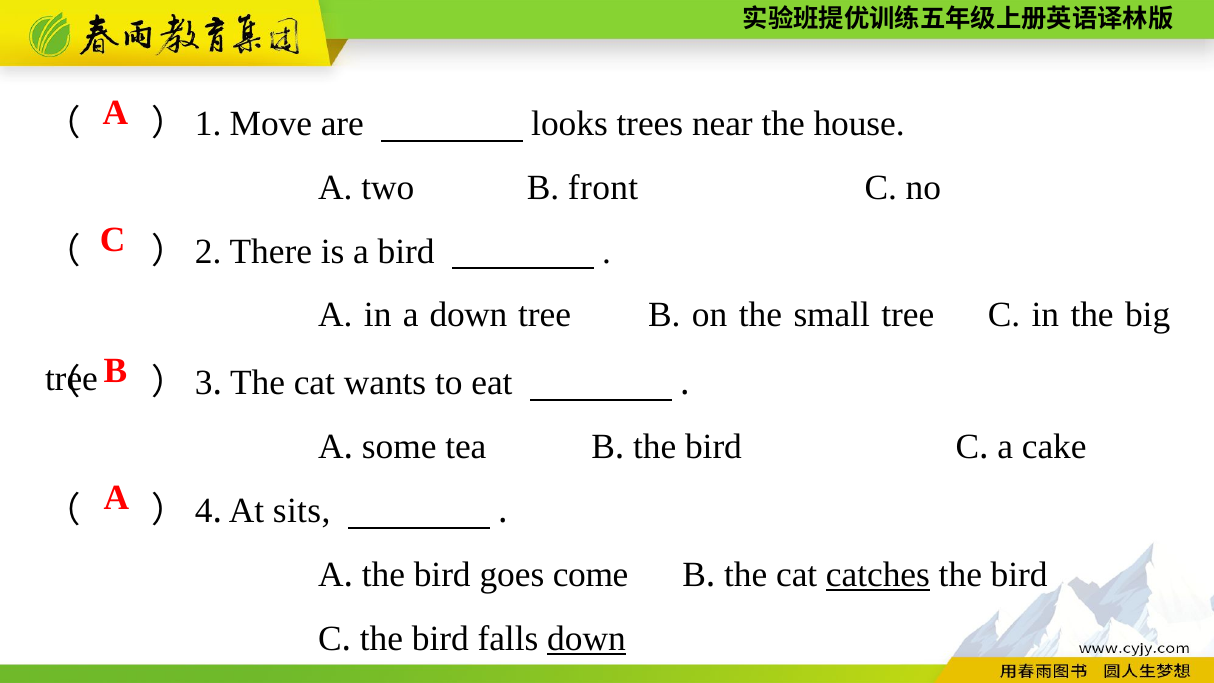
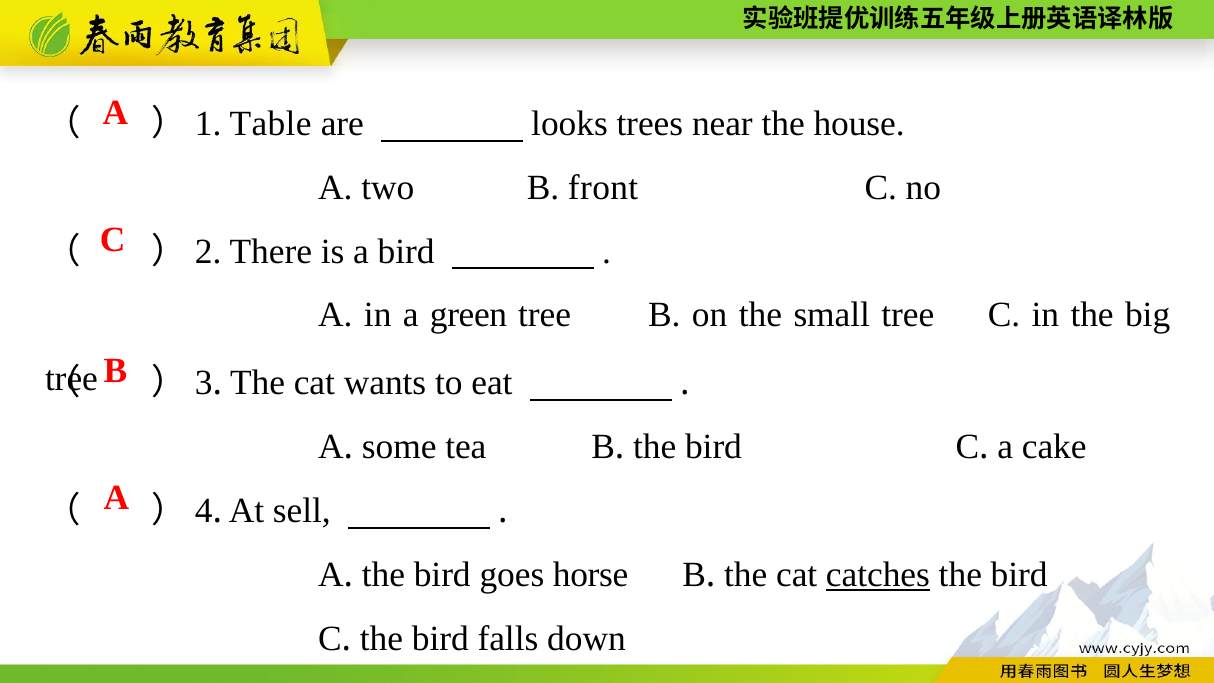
Move: Move -> Table (271, 124)
a down: down -> green (469, 315)
sits: sits -> sell (302, 511)
come: come -> horse (591, 575)
down underline: present -> none (586, 638)
